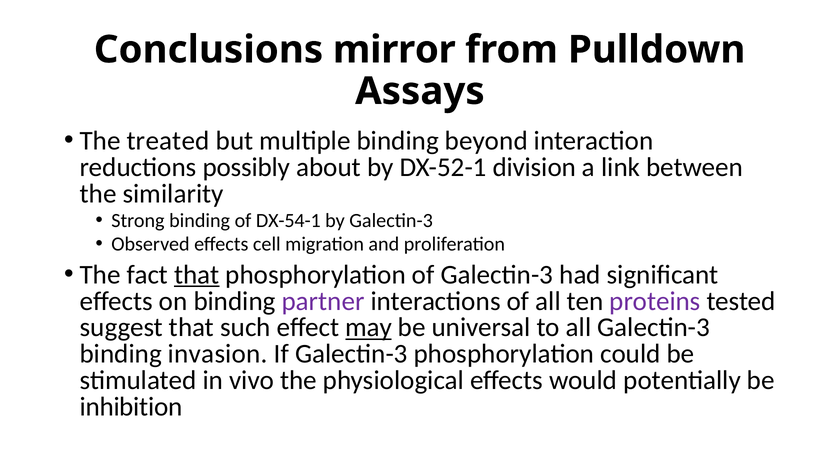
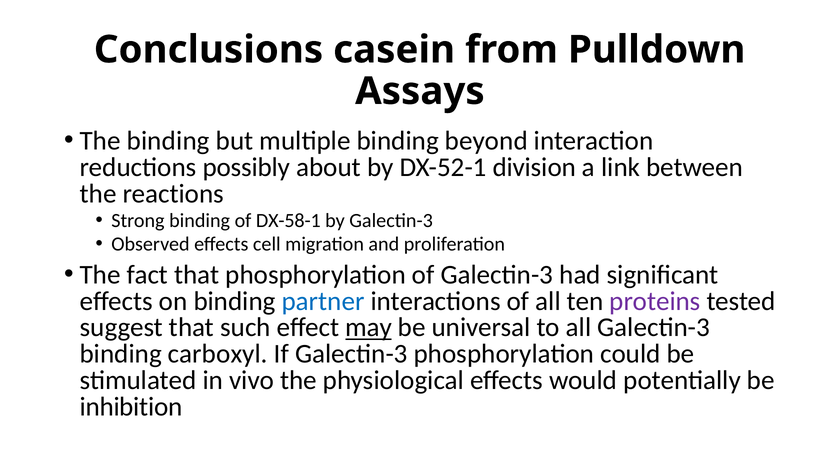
mirror: mirror -> casein (394, 50)
The treated: treated -> binding (168, 141)
similarity: similarity -> reactions (173, 194)
DX-54-1: DX-54-1 -> DX-58-1 (288, 221)
that underline: present -> none (197, 275)
partner colour: purple -> blue (323, 301)
invasion: invasion -> carboxyl (218, 354)
